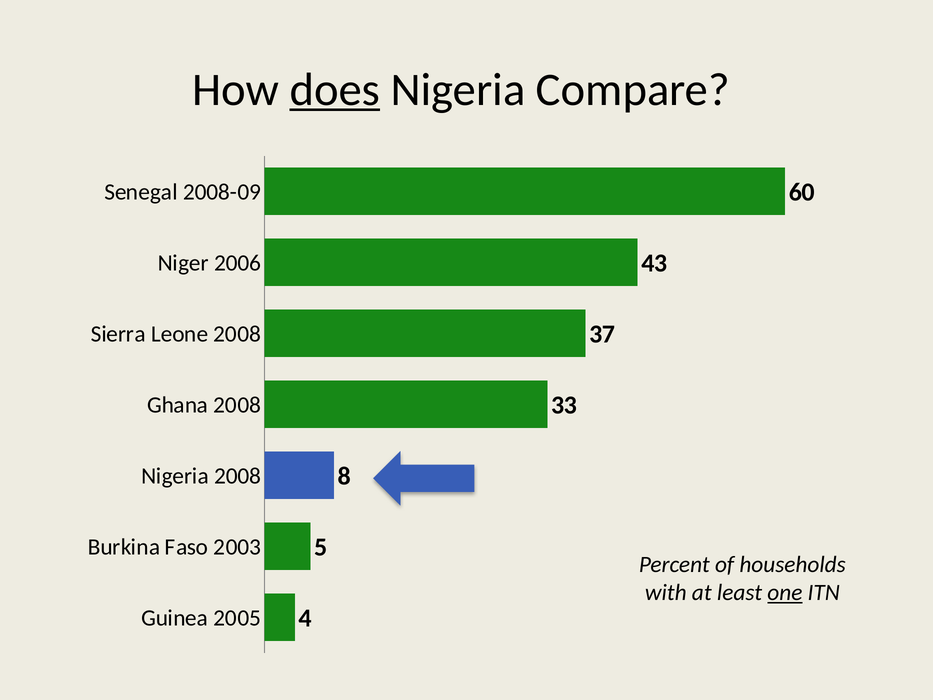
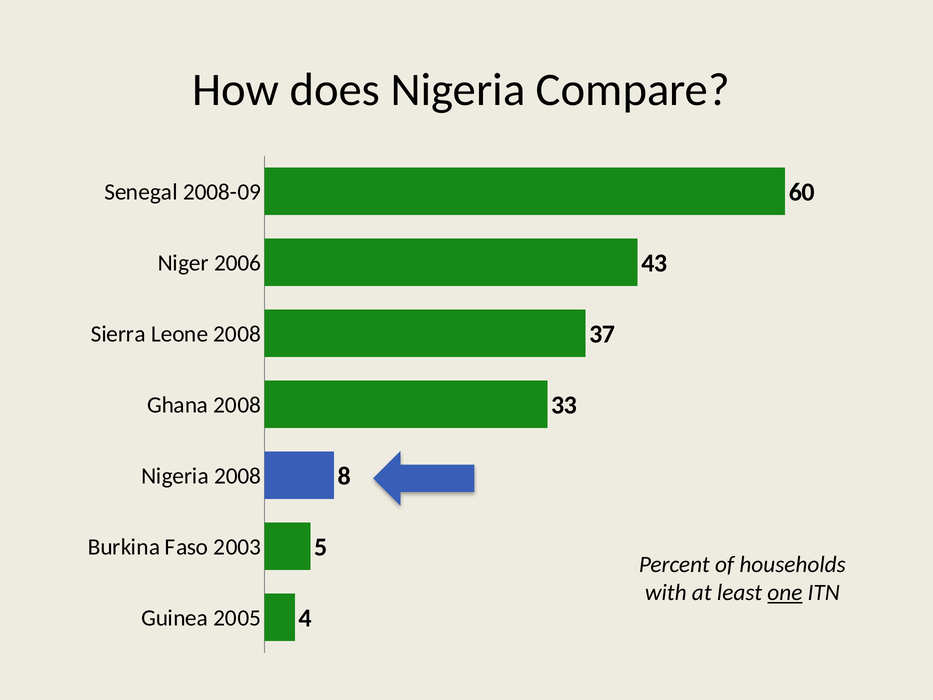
does underline: present -> none (335, 90)
